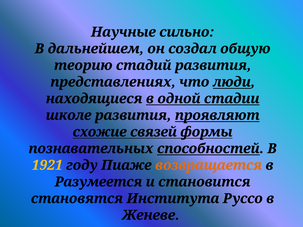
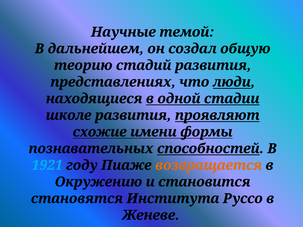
сильно: сильно -> темой (187, 32)
связей: связей -> имени (154, 132)
1921 colour: yellow -> light blue (47, 165)
Разумеется: Разумеется -> Окружению (98, 182)
